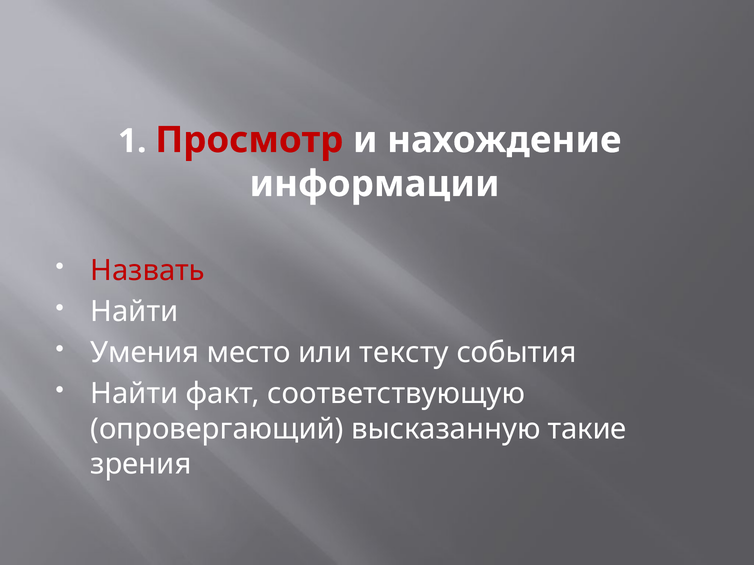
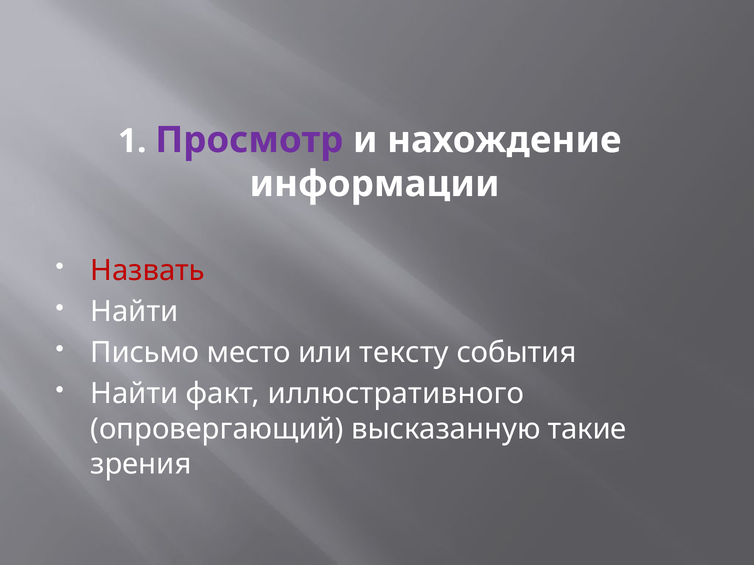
Просмотр colour: red -> purple (249, 140)
Умения: Умения -> Письмо (145, 353)
соответствующую: соответствующую -> иллюстративного (396, 394)
